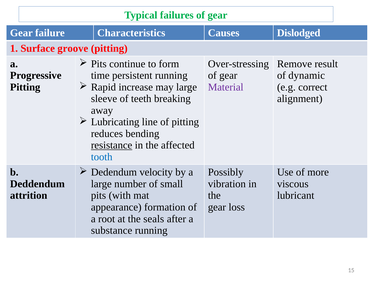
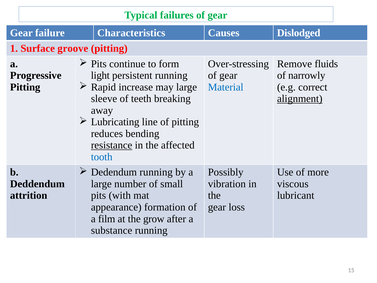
result: result -> fluids (326, 64)
time: time -> light (100, 75)
dynamic: dynamic -> narrowly (307, 75)
Material colour: purple -> blue (226, 87)
alignment underline: none -> present (300, 99)
Dedendum velocity: velocity -> running (156, 172)
root: root -> film (107, 219)
seals: seals -> grow (154, 219)
